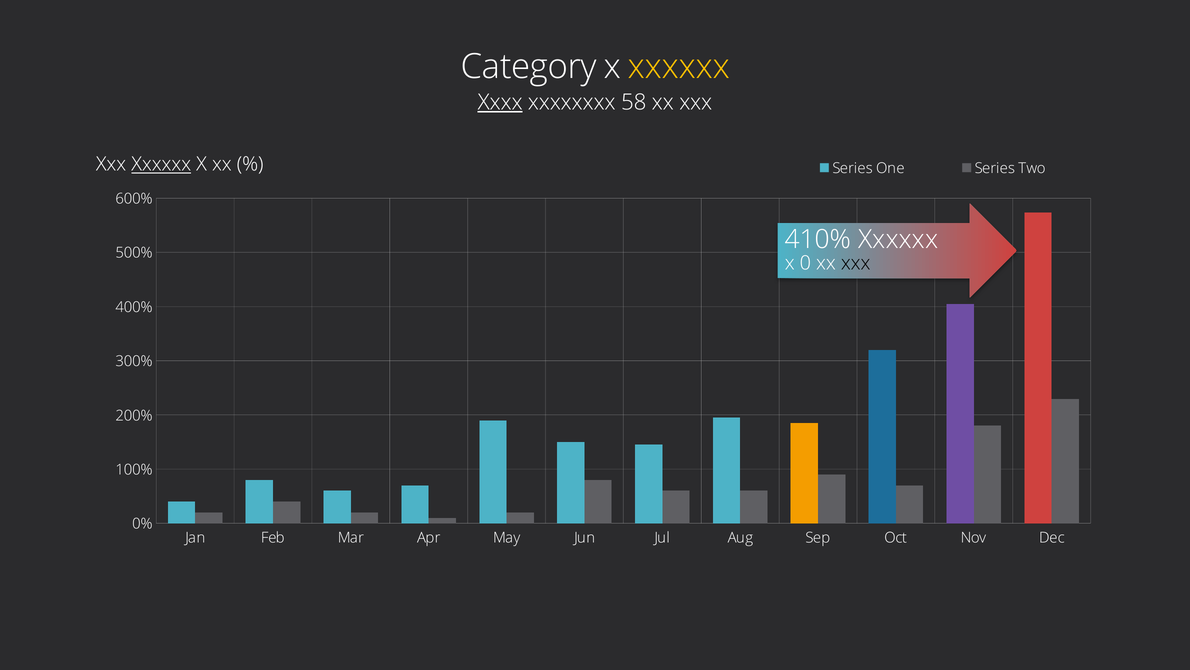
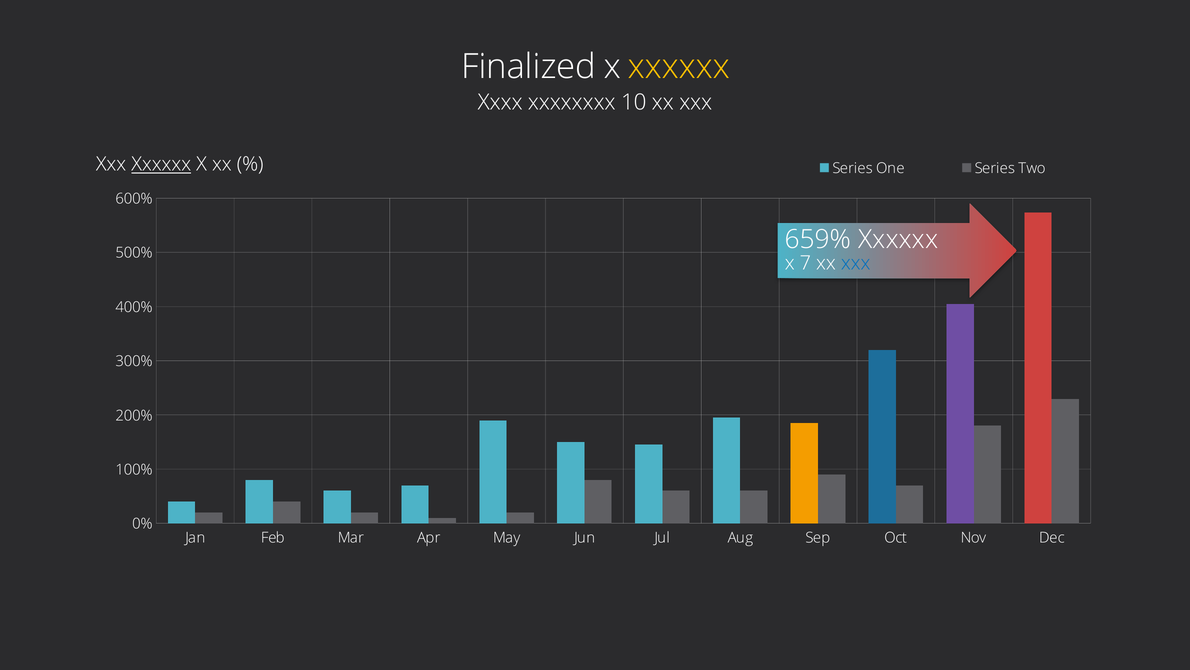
Category: Category -> Finalized (529, 67)
Xxxx underline: present -> none (500, 102)
58: 58 -> 10 (634, 102)
410%: 410% -> 659% (818, 239)
0: 0 -> 7 (805, 263)
xxx colour: black -> blue (856, 263)
